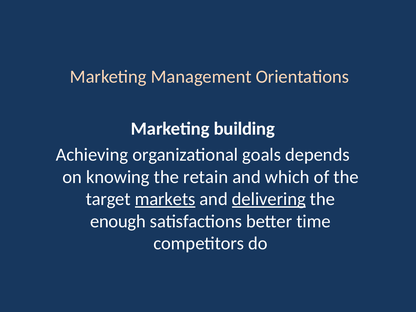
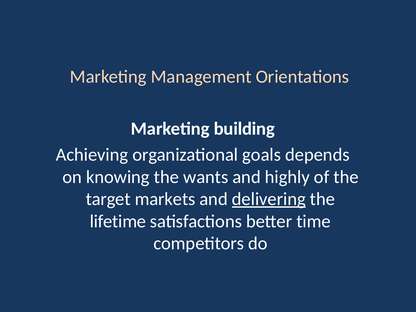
retain: retain -> wants (206, 177)
which: which -> highly (287, 177)
markets underline: present -> none (165, 199)
enough: enough -> lifetime (118, 221)
